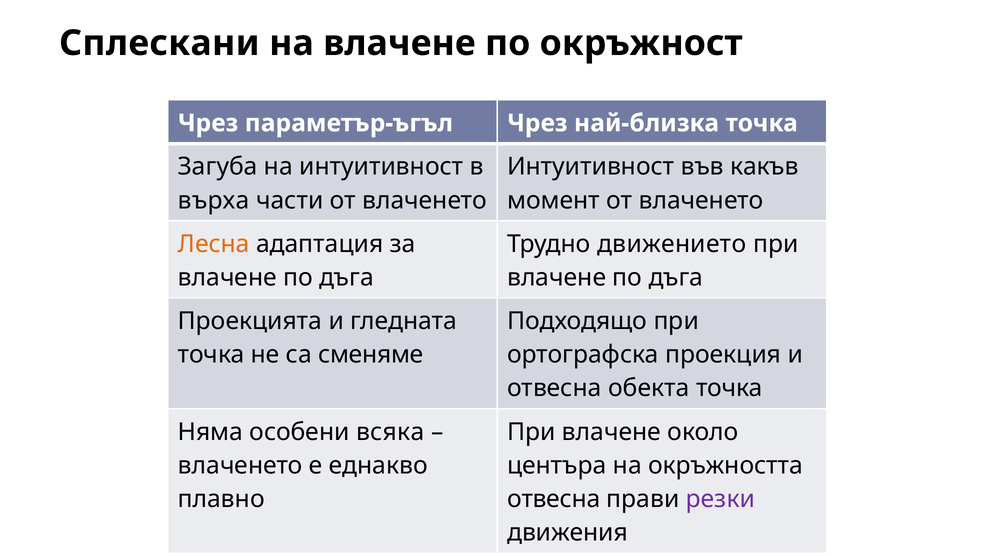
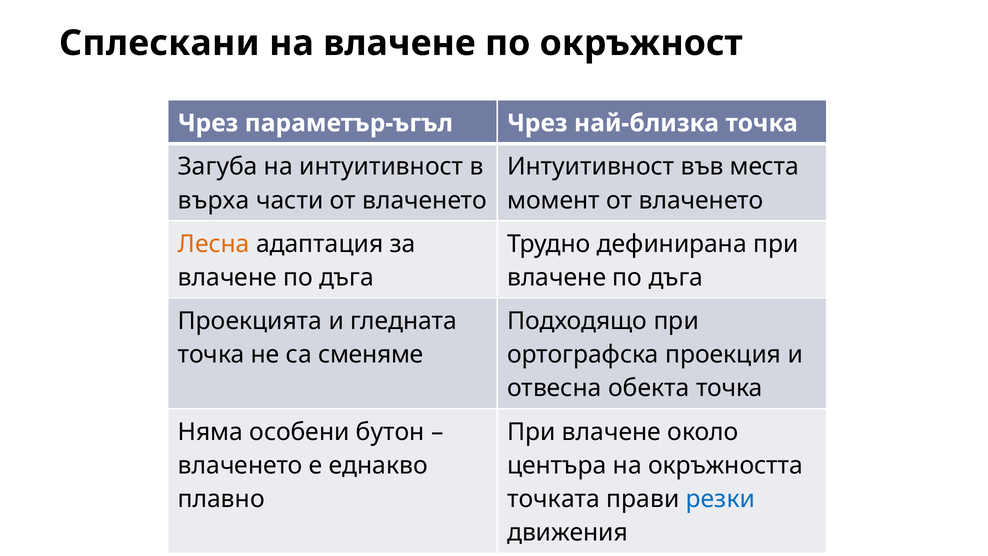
какъв: какъв -> места (764, 167)
движението: движението -> дефинирана (672, 244)
всяка: всяка -> бутон (390, 432)
отвесна: отвесна -> точката (554, 499)
резки colour: purple -> blue (720, 499)
